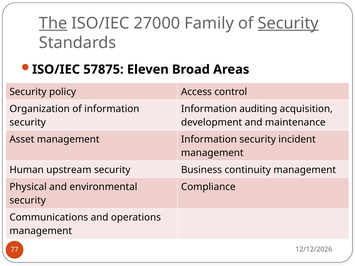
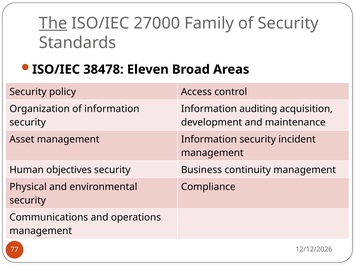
Security underline: present -> none (288, 23)
57875: 57875 -> 38478 (103, 70)
upstream: upstream -> objectives (69, 170)
